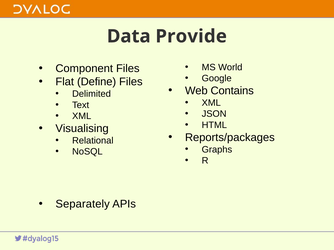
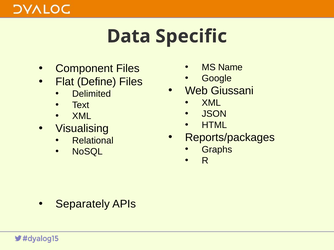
Provide: Provide -> Specific (191, 36)
World: World -> Name (230, 67)
Contains: Contains -> Giussani (232, 91)
